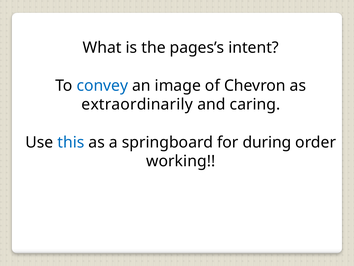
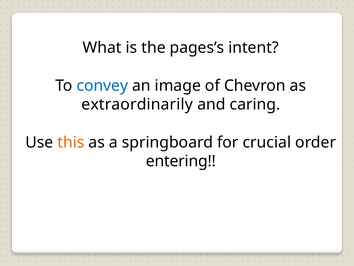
this colour: blue -> orange (71, 142)
during: during -> crucial (267, 142)
working: working -> entering (181, 161)
